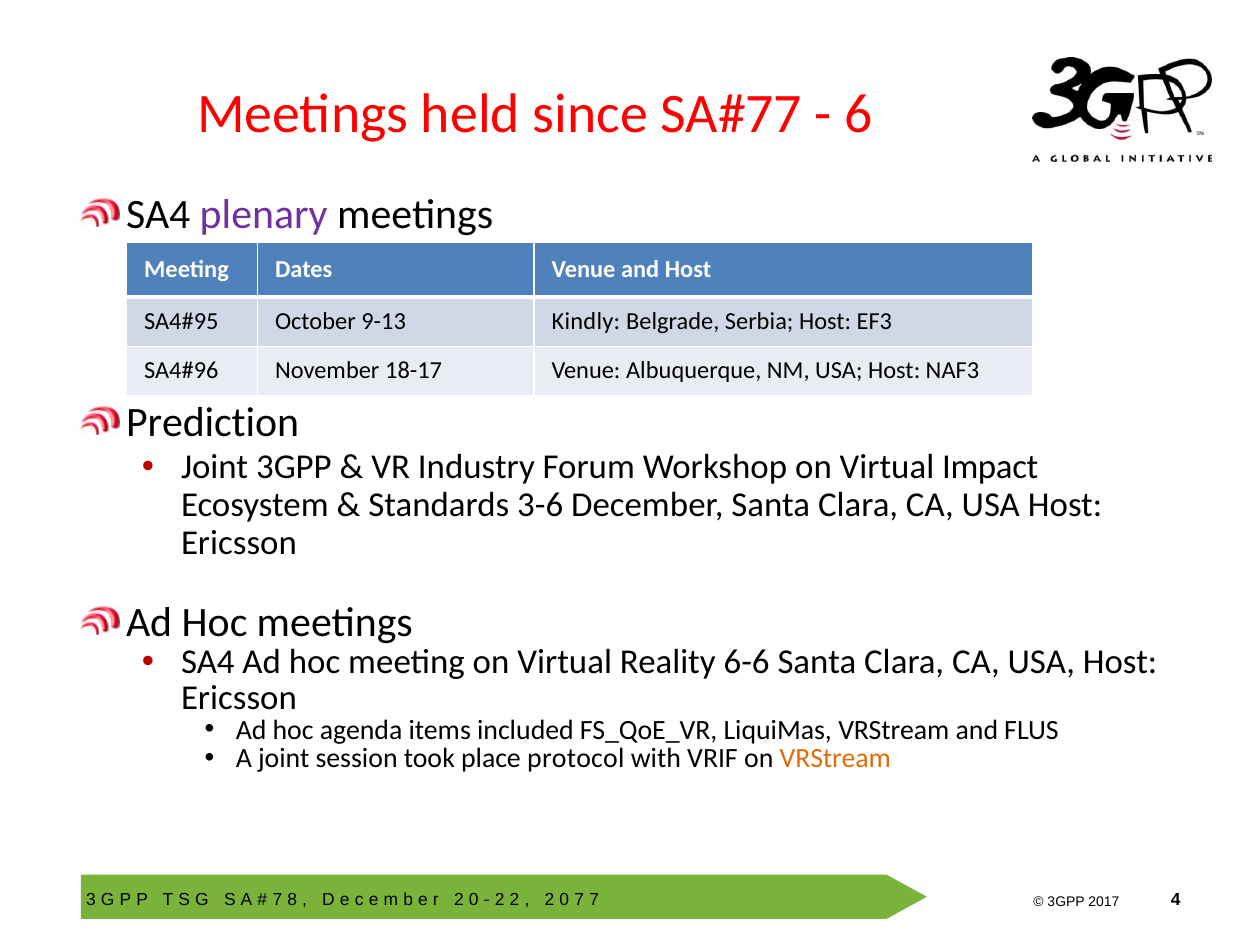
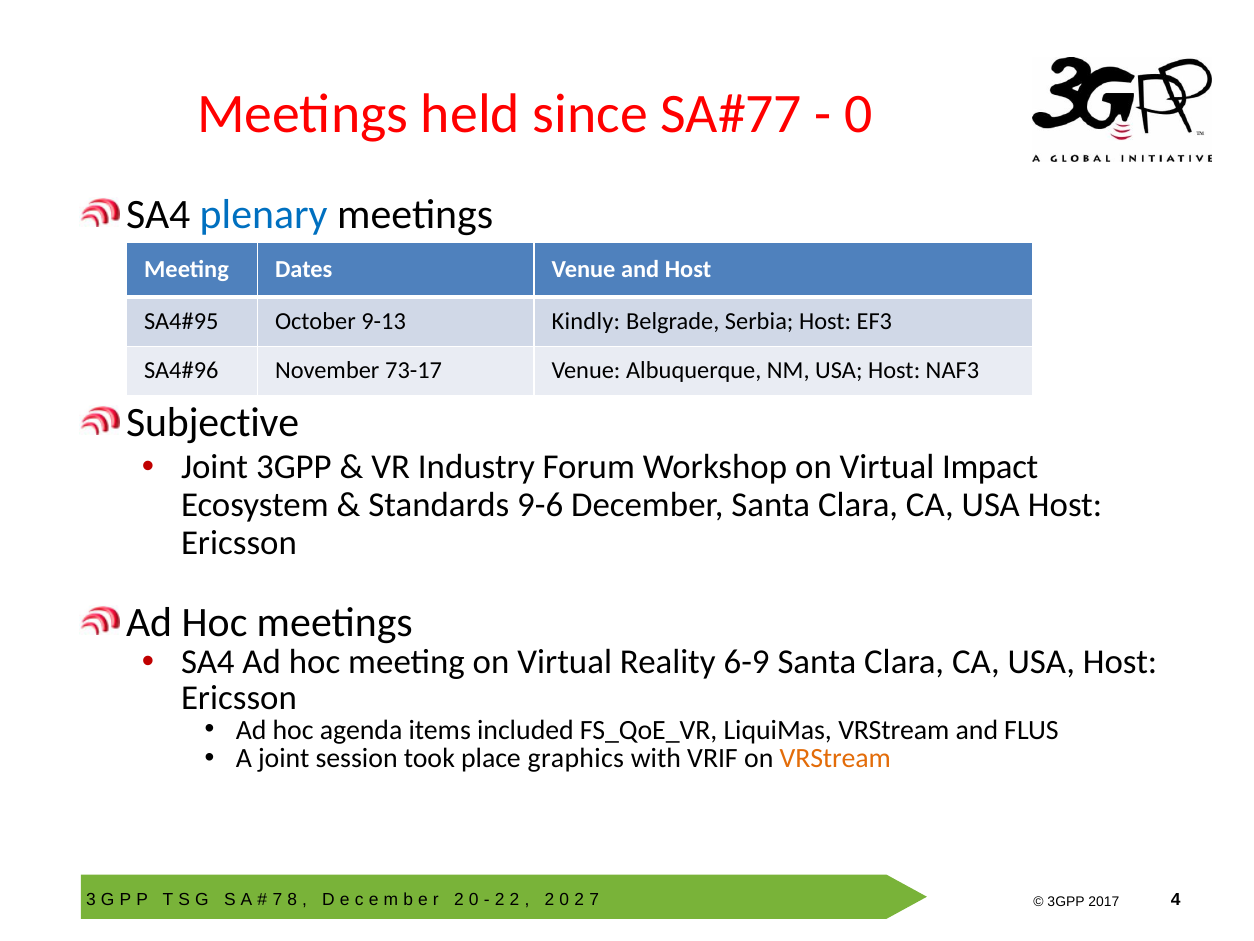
6: 6 -> 0 (859, 114)
plenary colour: purple -> blue (264, 215)
18-17: 18-17 -> 73-17 (414, 371)
Prediction: Prediction -> Subjective (213, 422)
3-6: 3-6 -> 9-6 (540, 505)
6-6: 6-6 -> 6-9 (747, 662)
protocol: protocol -> graphics (576, 758)
7: 7 -> 2 (579, 899)
